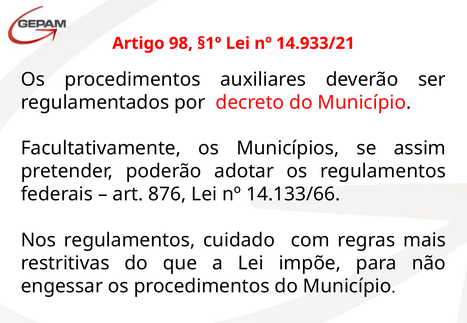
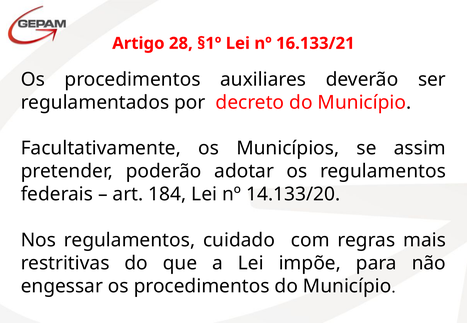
98: 98 -> 28 (181, 43)
14.933/21: 14.933/21 -> 16.133/21 (315, 43)
876: 876 -> 184 (167, 194)
14.133/66: 14.133/66 -> 14.133/20 (293, 194)
